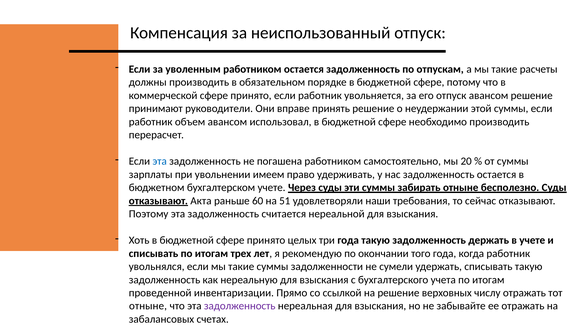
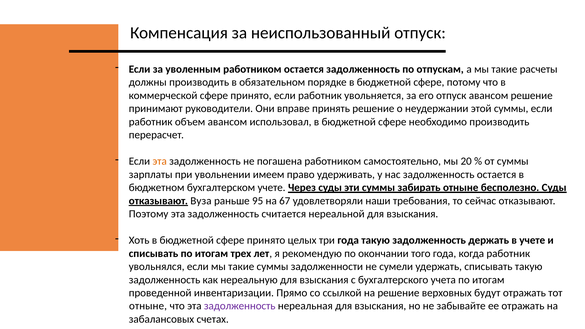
эта colour: blue -> orange (160, 161)
Акта: Акта -> Вуза (201, 201)
60: 60 -> 95 (258, 201)
51: 51 -> 67 (285, 201)
числу: числу -> будут (487, 293)
